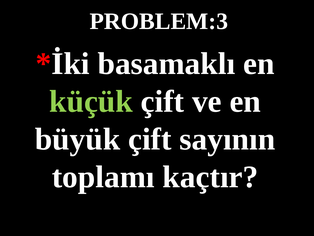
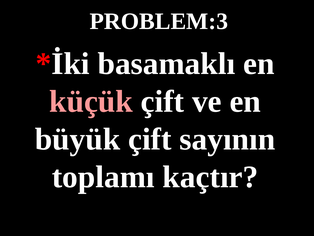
küçük colour: light green -> pink (91, 101)
